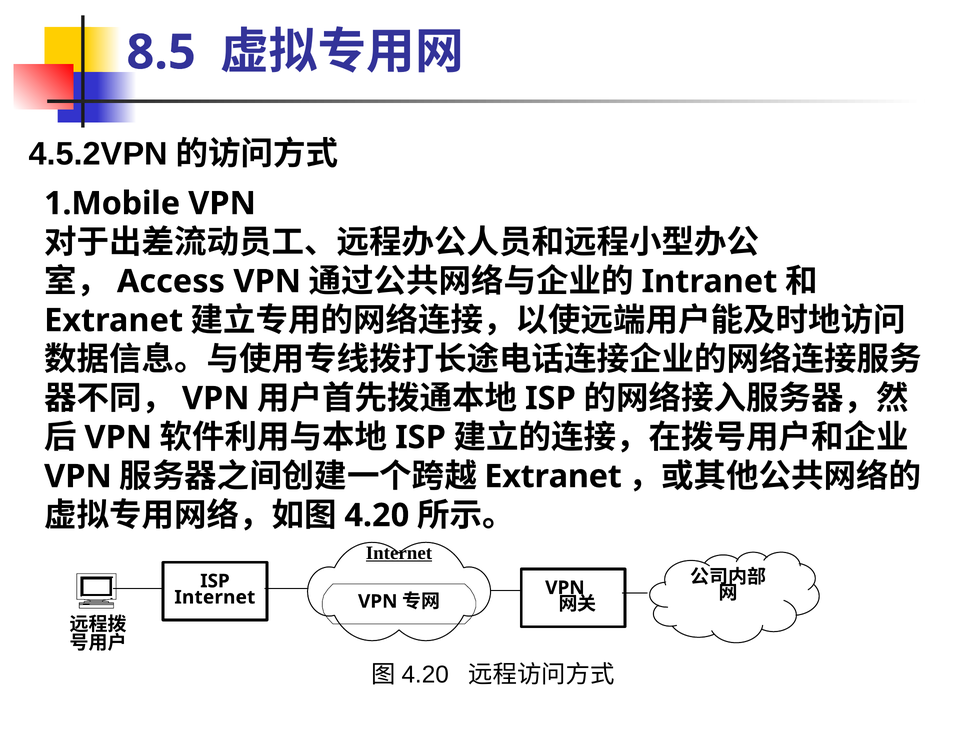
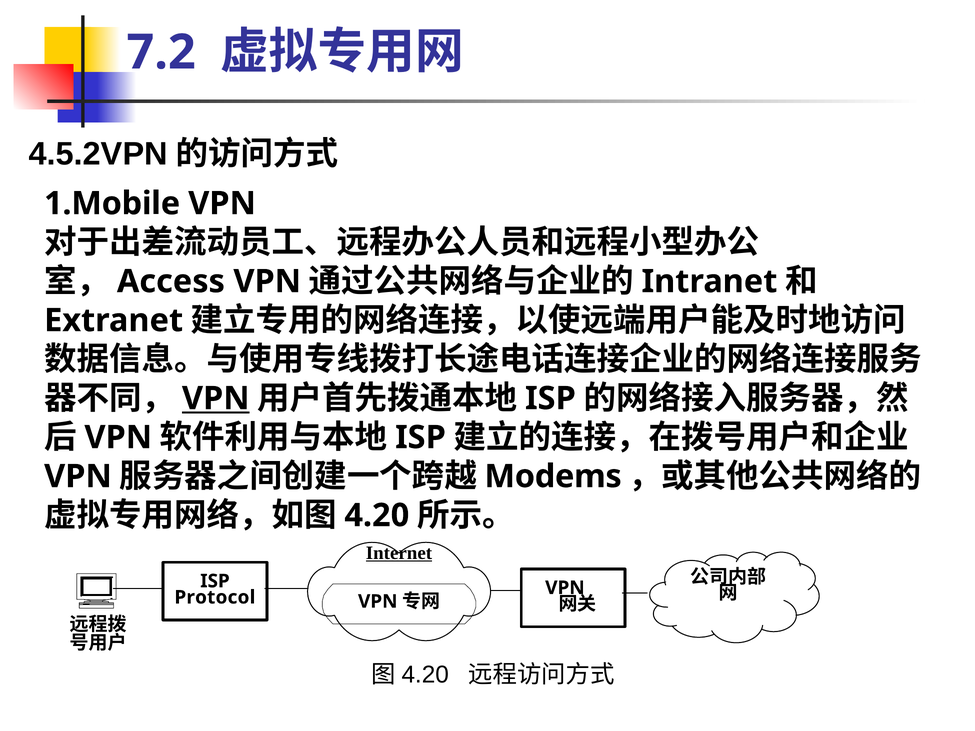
8.5: 8.5 -> 7.2 (161, 52)
VPN underline: none -> present (216, 399)
Extranet: Extranet -> Modems (553, 477)
Internet: Internet -> Protocol (215, 598)
